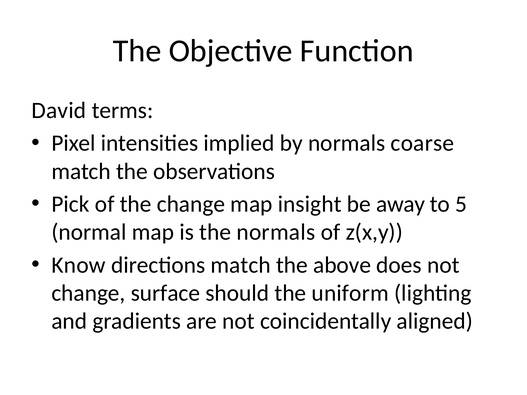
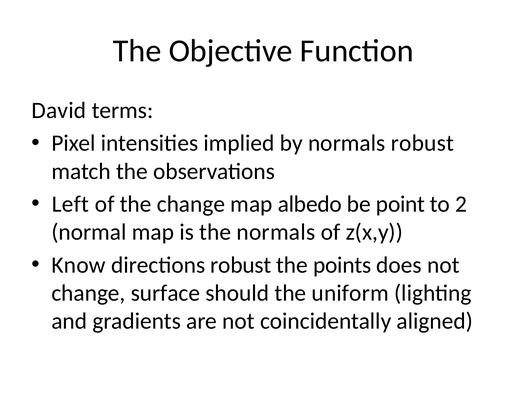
normals coarse: coarse -> robust (422, 143)
Pick: Pick -> Left (70, 204)
insight: insight -> albedo (310, 204)
away: away -> point (401, 204)
5: 5 -> 2 (461, 204)
directions match: match -> robust (241, 265)
above: above -> points (342, 265)
